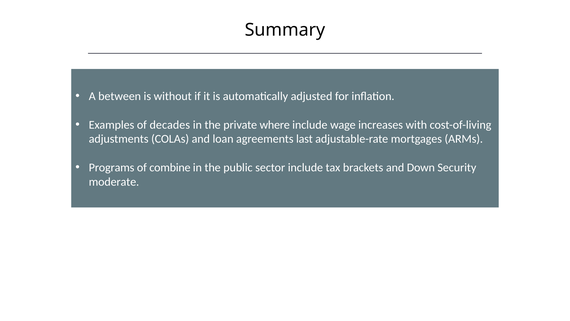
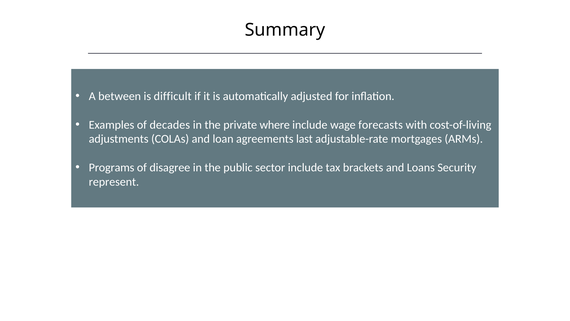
without: without -> difficult (173, 96)
increases: increases -> forecasts (381, 125)
combine: combine -> disagree (170, 167)
Down: Down -> Loans (421, 167)
moderate: moderate -> represent (114, 182)
